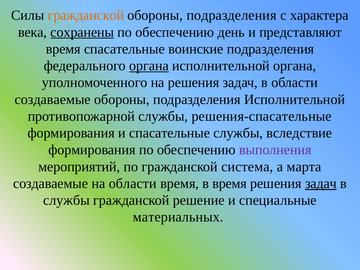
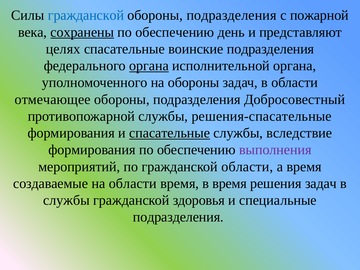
гражданской colour: orange -> blue (86, 15)
характера: характера -> пожарной (319, 15)
время: время -> целях (63, 49)
на решения: решения -> обороны (194, 83)
создаваемые: создаваемые -> отмечающее (53, 99)
подразделения Исполнительной: Исполнительной -> Добросовестный (295, 99)
спасательные underline: none -> present (170, 133)
гражданской система: система -> области (247, 167)
а марта: марта -> время (304, 167)
задач underline: present -> none (321, 183)
решение: решение -> здоровья (199, 200)
материальных: материальных -> подразделения (178, 217)
